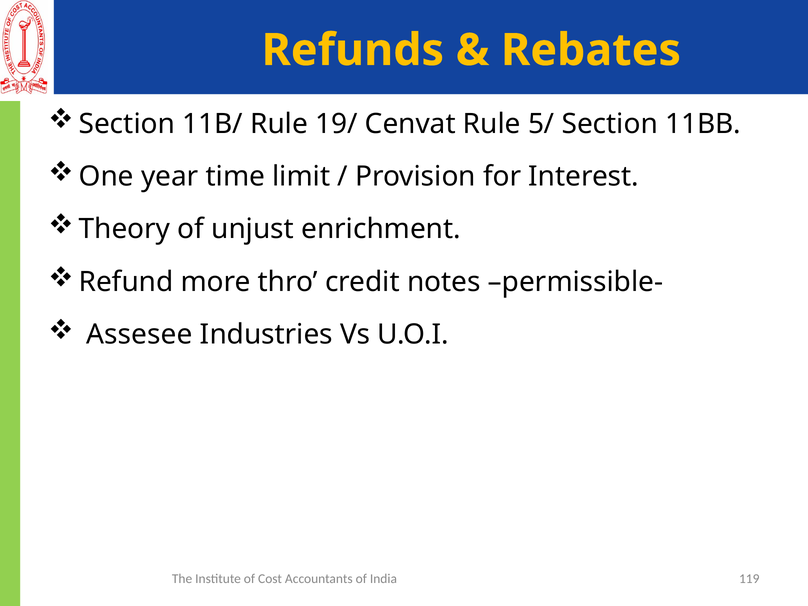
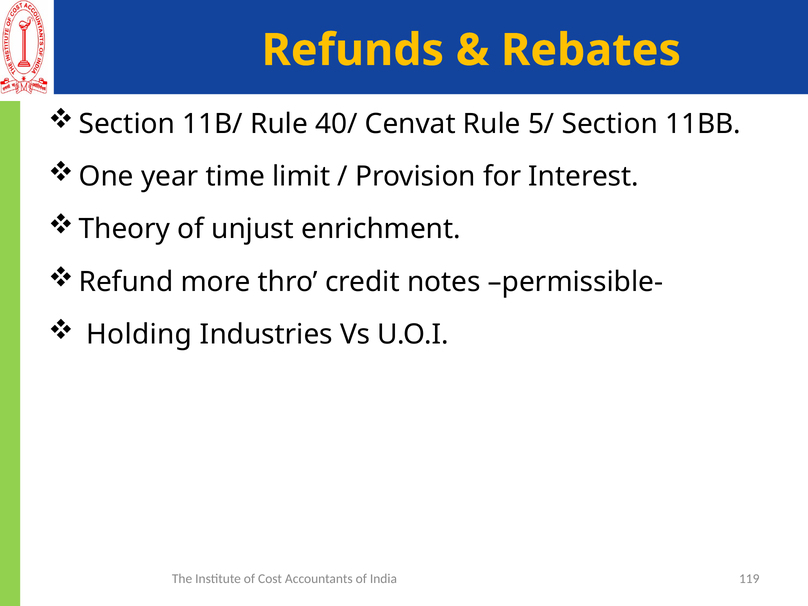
19/: 19/ -> 40/ (336, 124)
Assesee: Assesee -> Holding (139, 335)
